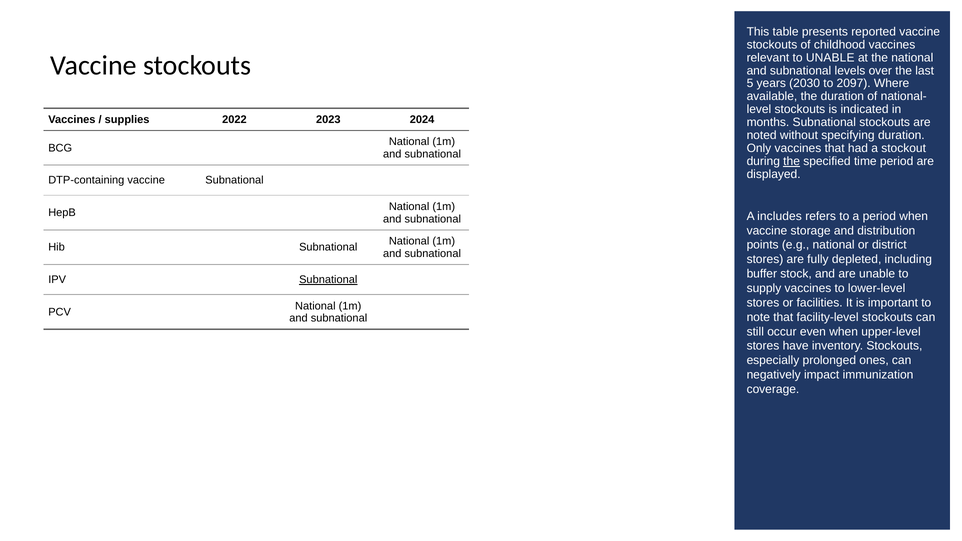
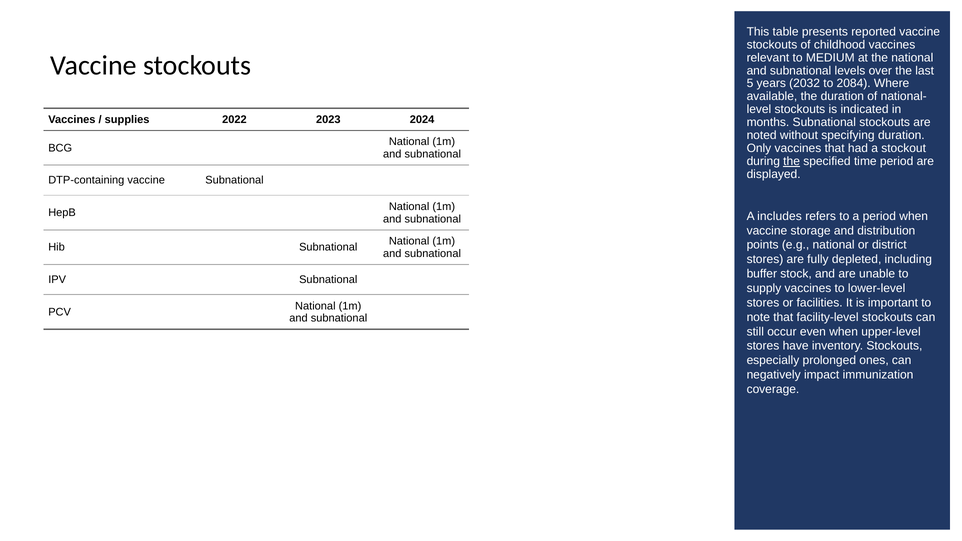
to UNABLE: UNABLE -> MEDIUM (830, 58)
2030: 2030 -> 2032 (805, 84)
2097: 2097 -> 2084 (854, 84)
Subnational underline: present -> none (328, 280)
